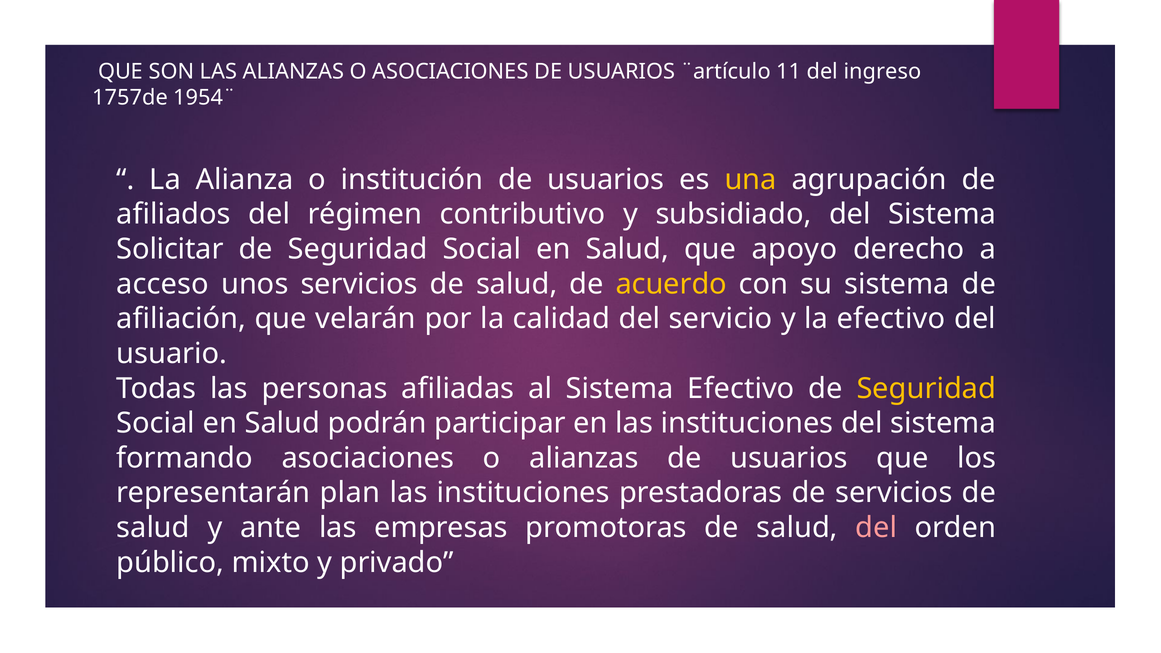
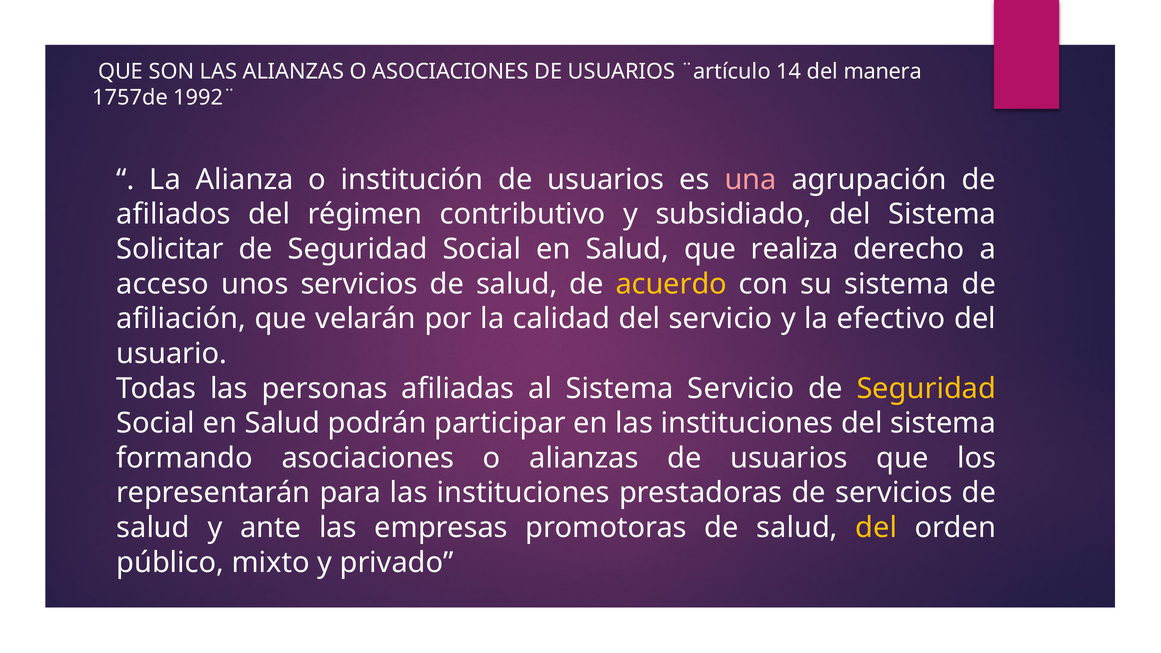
11: 11 -> 14 (789, 72)
ingreso: ingreso -> manera (883, 72)
1954¨: 1954¨ -> 1992¨ (205, 98)
una colour: yellow -> pink (751, 179)
apoyo: apoyo -> realiza (795, 249)
Sistema Efectivo: Efectivo -> Servicio (741, 388)
plan: plan -> para (350, 493)
del colour: pink -> yellow (876, 528)
